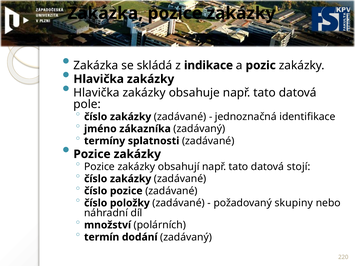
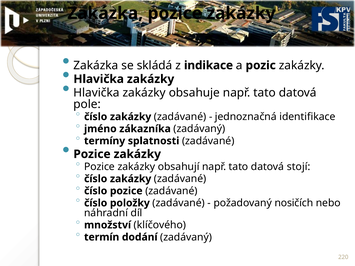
skupiny: skupiny -> nosičích (294, 203)
polárních: polárních -> klíčového (160, 225)
